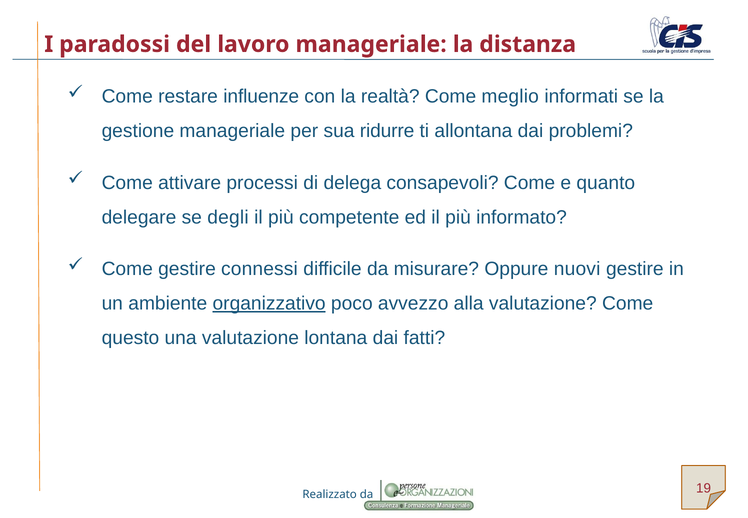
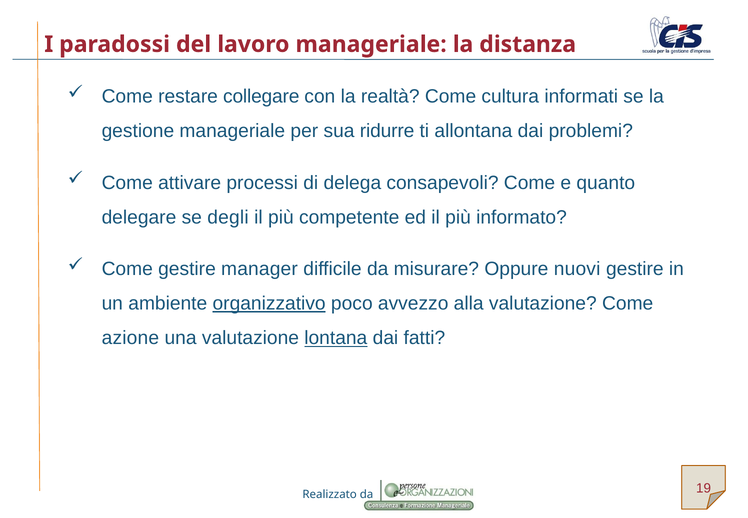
influenze: influenze -> collegare (261, 96)
meglio: meglio -> cultura (510, 96)
connessi: connessi -> manager (259, 269)
questo: questo -> azione (130, 338)
lontana underline: none -> present (336, 338)
